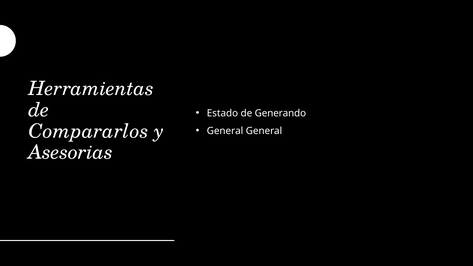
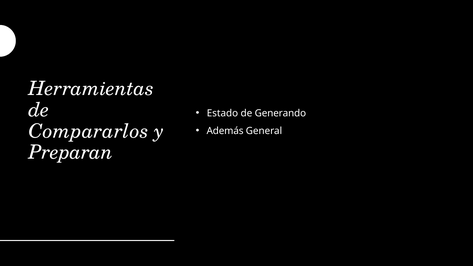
General: General -> Además (225, 131)
Asesorias: Asesorias -> Preparan (71, 153)
